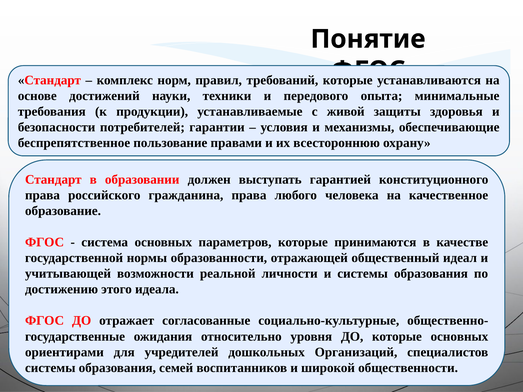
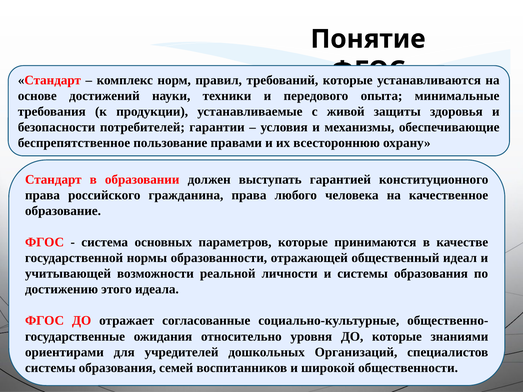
которые основных: основных -> знаниями (459, 337)
